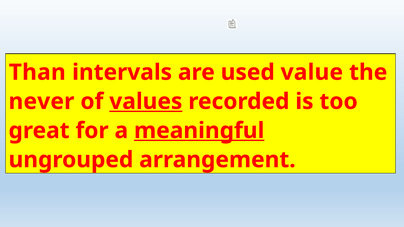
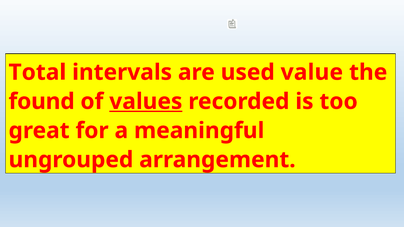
Than: Than -> Total (37, 72)
never: never -> found (42, 102)
meaningful underline: present -> none (199, 131)
